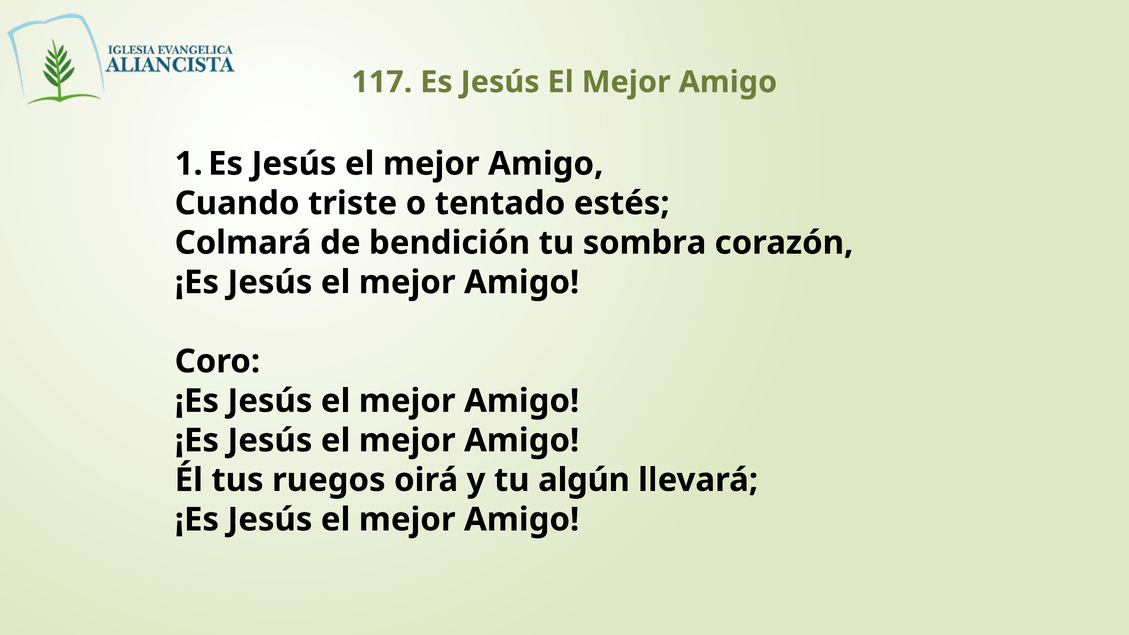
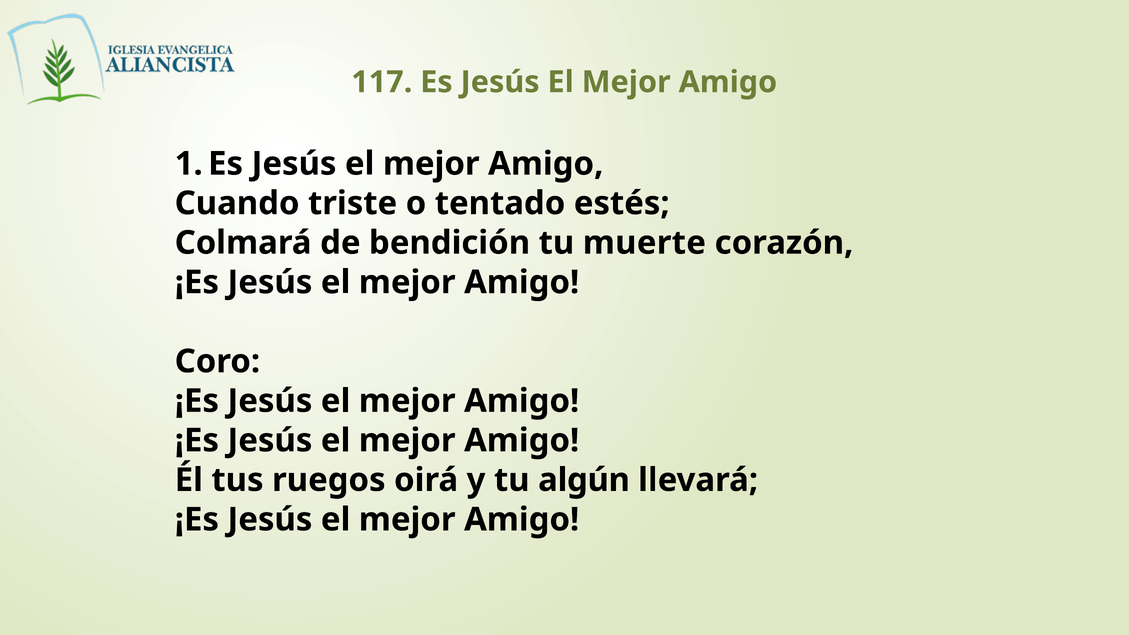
sombra: sombra -> muerte (644, 243)
